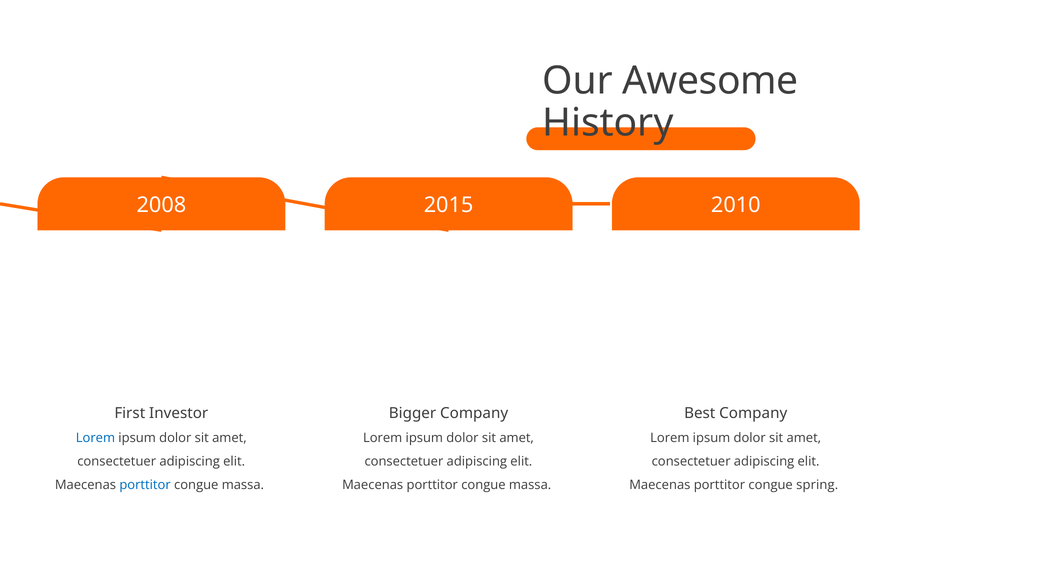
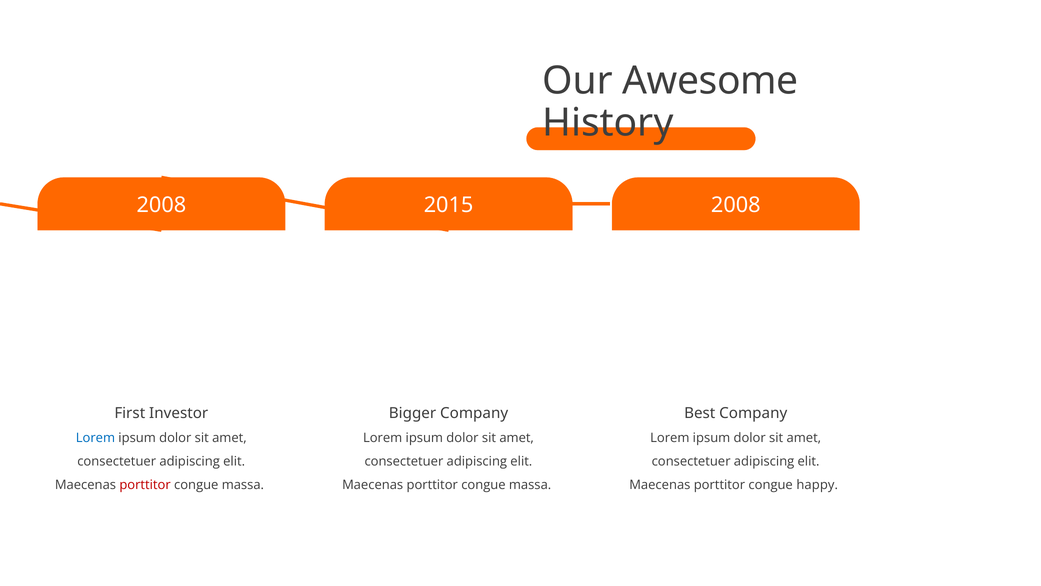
2010: 2010 -> 2008 (736, 205)
porttitor colour: blue -> red (145, 485)
spring: spring -> happy (817, 485)
